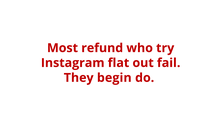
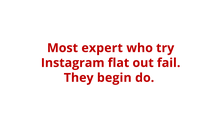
refund: refund -> expert (102, 48)
